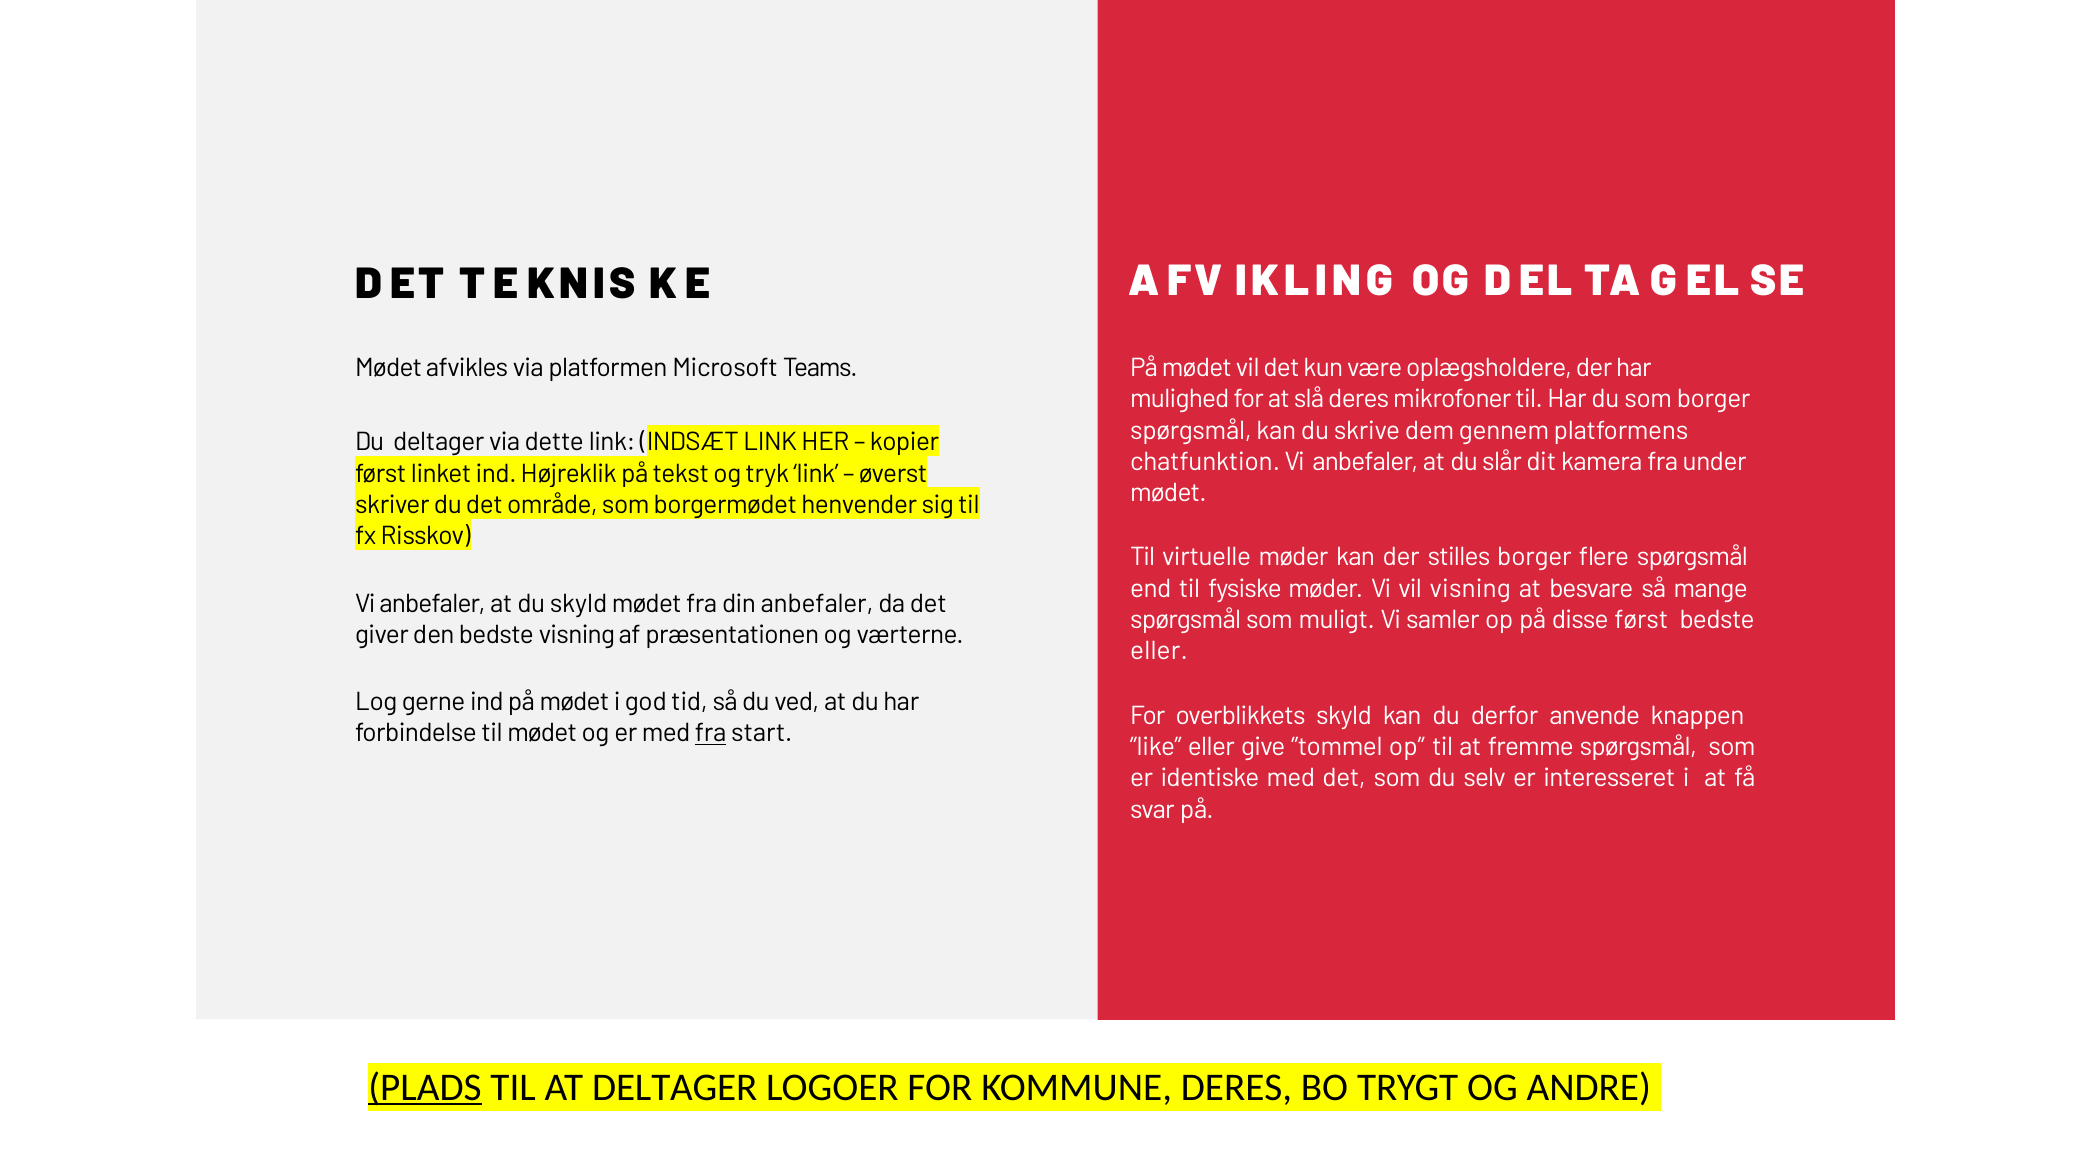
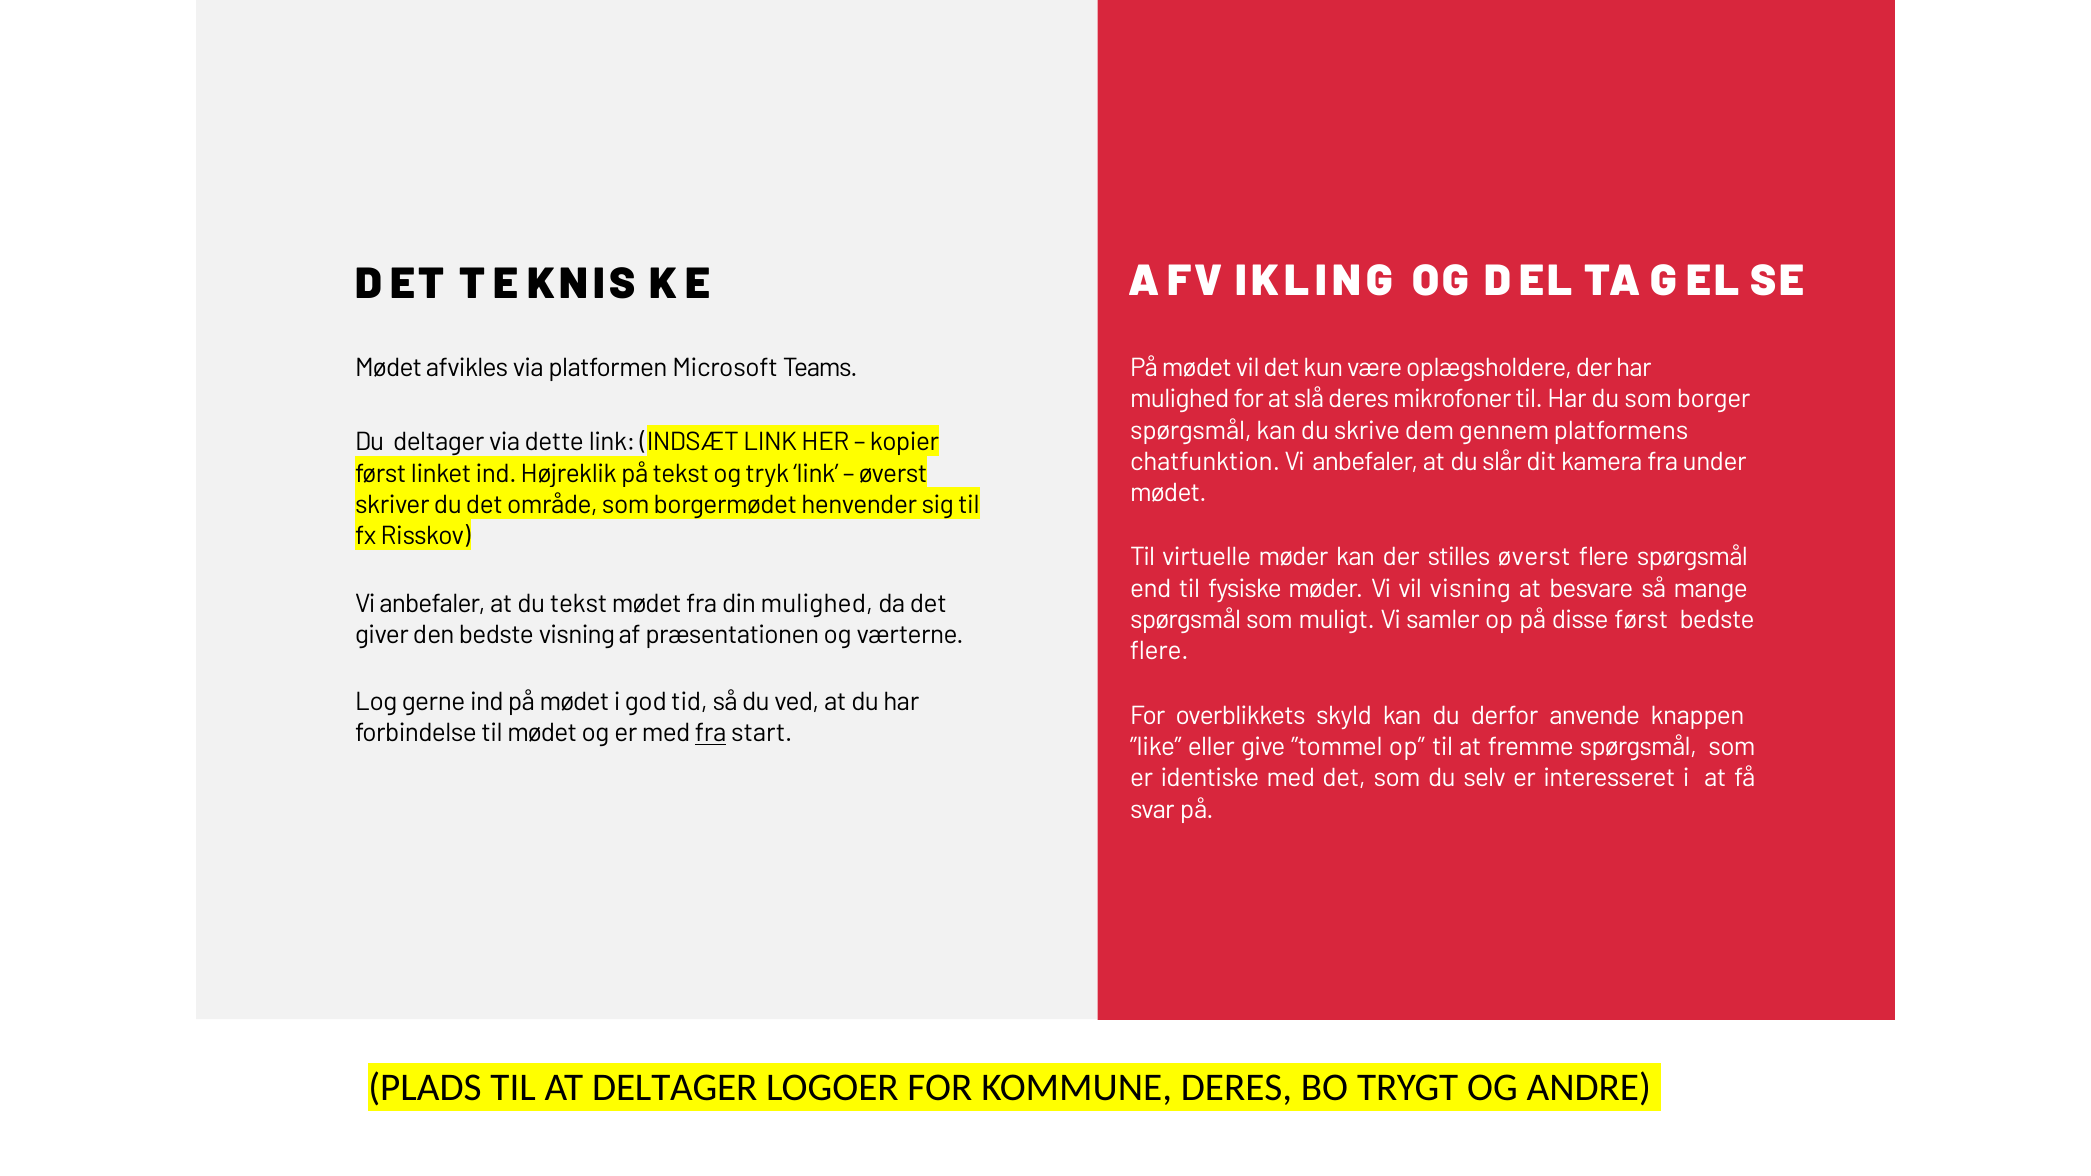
stilles borger: borger -> øverst (1534, 557)
du skyld: skyld -> tekst (579, 603)
din anbefaler: anbefaler -> mulighed (817, 603)
eller: eller -> flere (1159, 651)
PLADS underline: present -> none (425, 1087)
